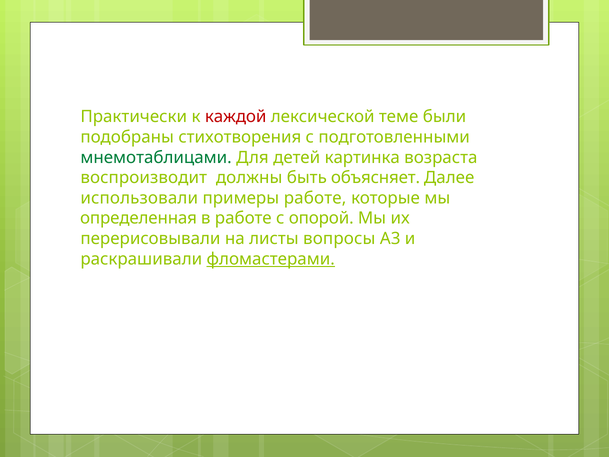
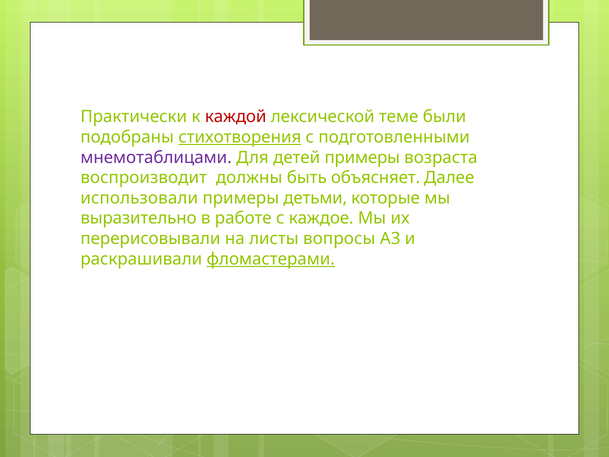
стихотворения underline: none -> present (240, 137)
мнемотаблицами colour: green -> purple (156, 157)
детей картинка: картинка -> примеры (362, 157)
примеры работе: работе -> детьми (315, 198)
определенная: определенная -> выразительно (139, 218)
опорой: опорой -> каждое (321, 218)
